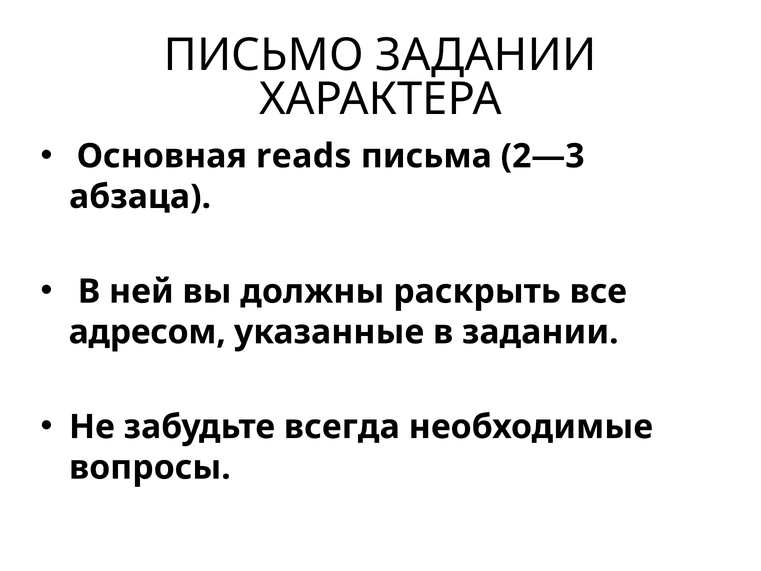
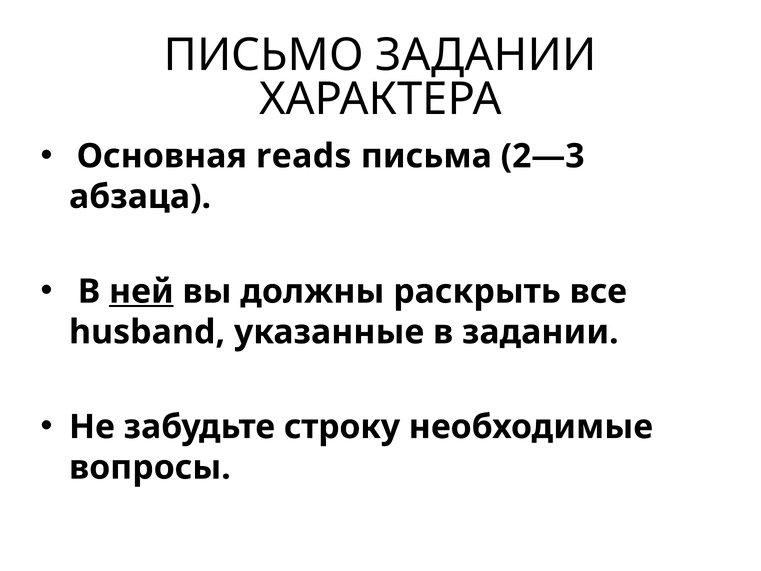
ней underline: none -> present (141, 291)
адресом: адресом -> husband (147, 332)
всегда: всегда -> строку (342, 427)
